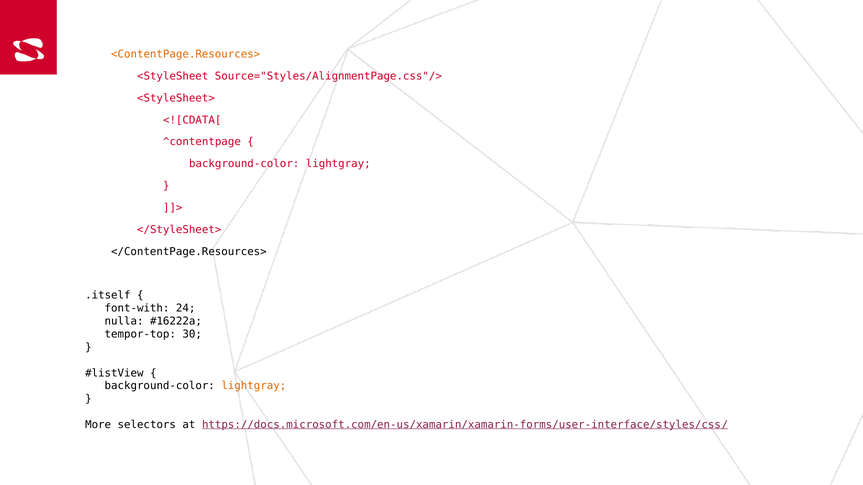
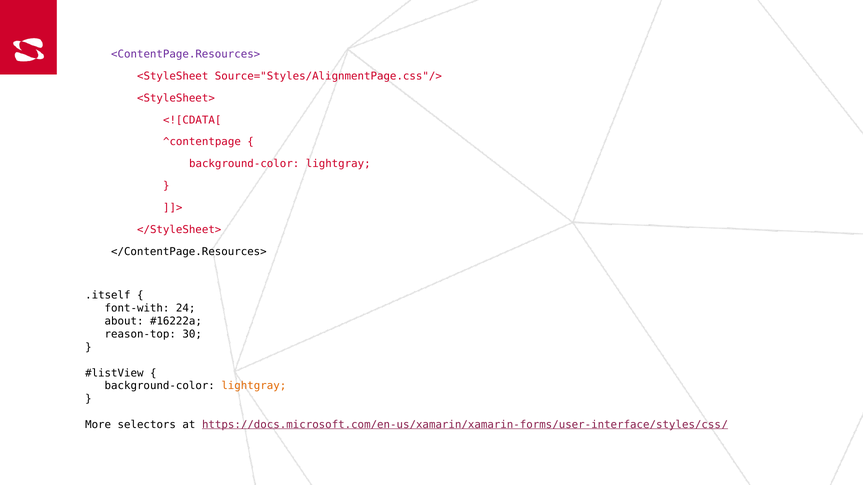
<ContentPage.Resources> colour: orange -> purple (186, 54)
nulla: nulla -> about (124, 322)
tempor-top: tempor-top -> reason-top (140, 334)
